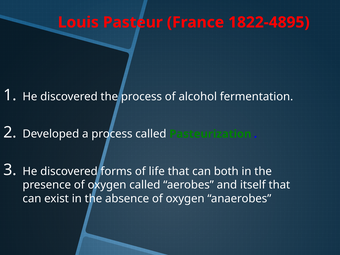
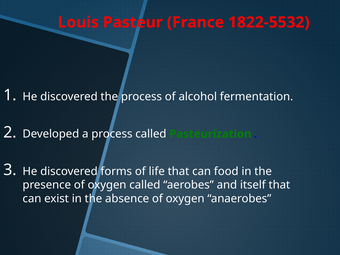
1822-4895: 1822-4895 -> 1822-5532 (269, 22)
both: both -> food (226, 171)
